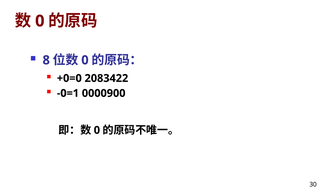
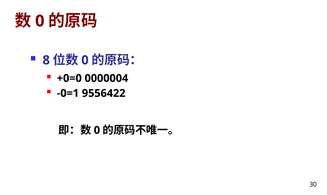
2083422: 2083422 -> 0000004 (106, 78)
0000900: 0000900 -> 9556422 (104, 93)
